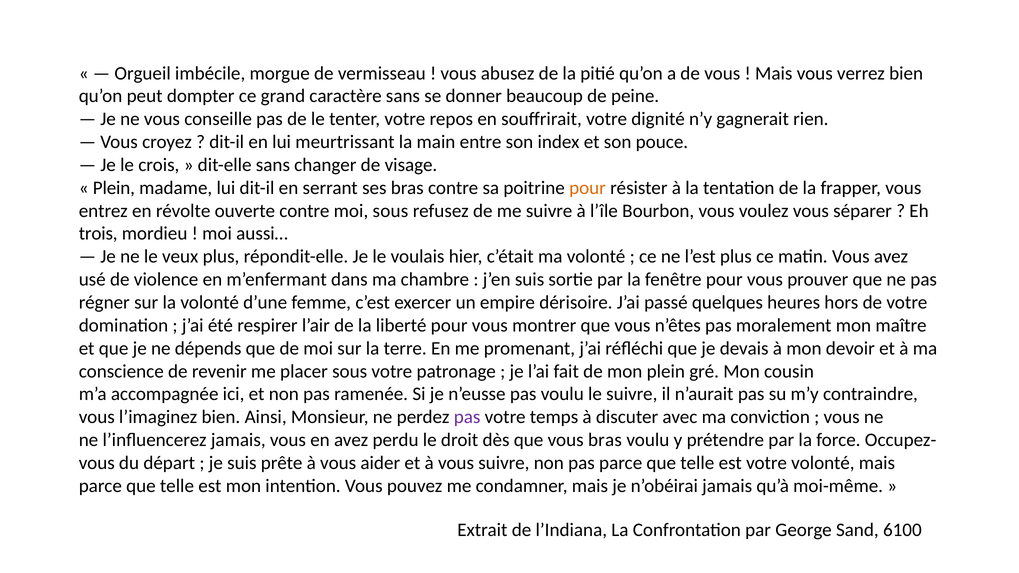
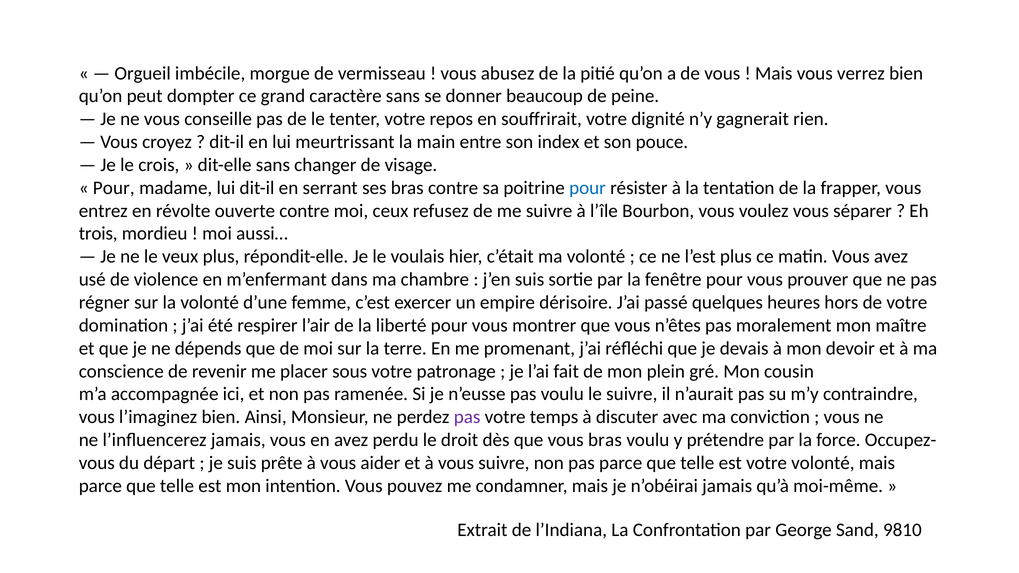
Plein: Plein -> Pour (114, 188)
pour colour: orange -> blue (588, 188)
moi sous: sous -> ceux (391, 211)
6100: 6100 -> 9810 (902, 530)
